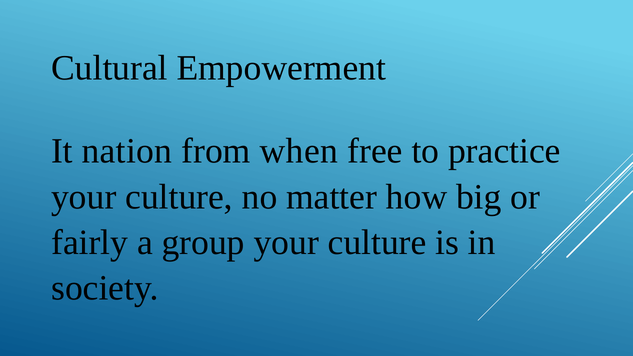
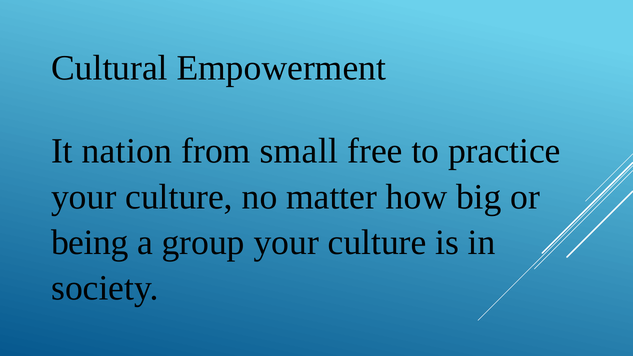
when: when -> small (299, 151)
fairly: fairly -> being (90, 243)
